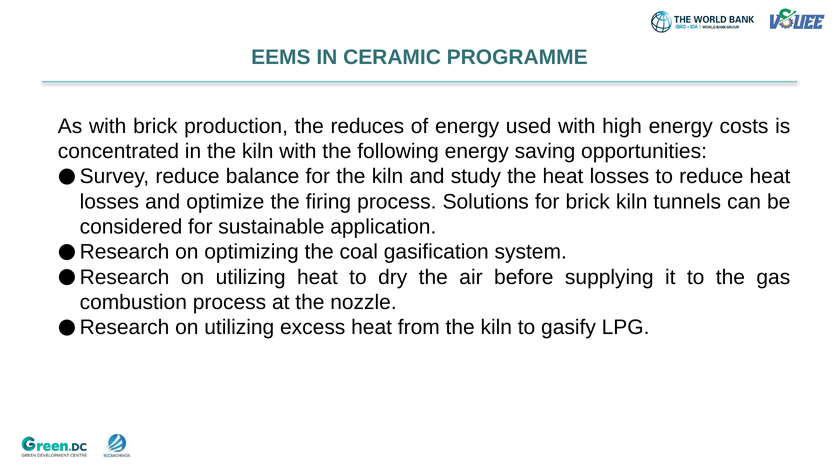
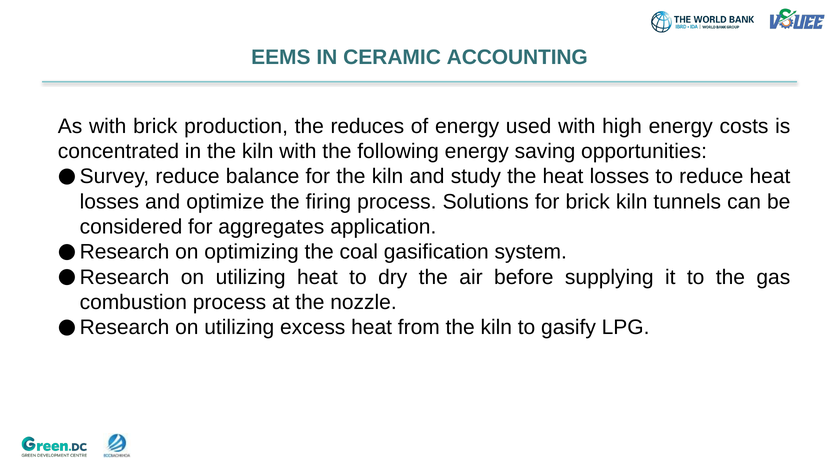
PROGRAMME: PROGRAMME -> ACCOUNTING (517, 57)
sustainable: sustainable -> aggregates (271, 227)
